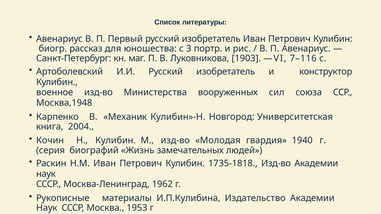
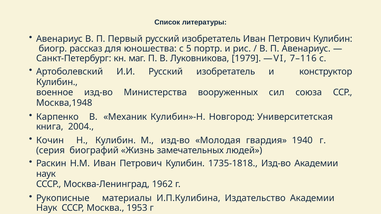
3: 3 -> 5 (189, 49)
1903: 1903 -> 1979 (246, 59)
